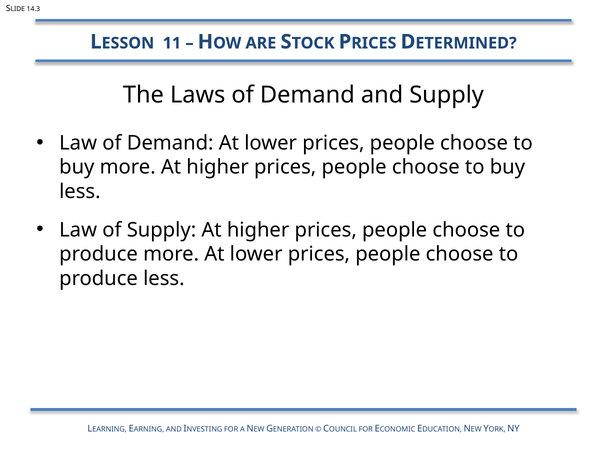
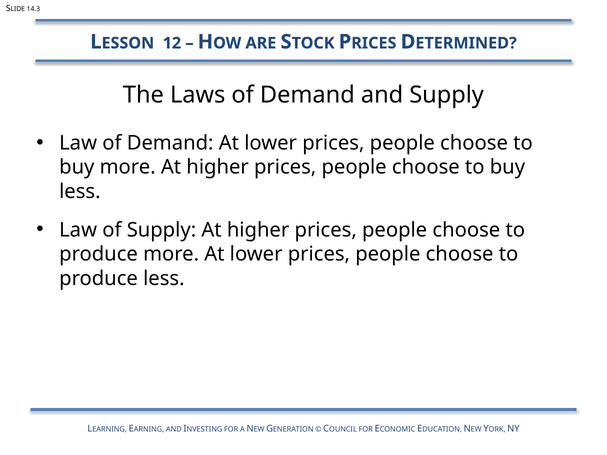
11: 11 -> 12 (172, 43)
